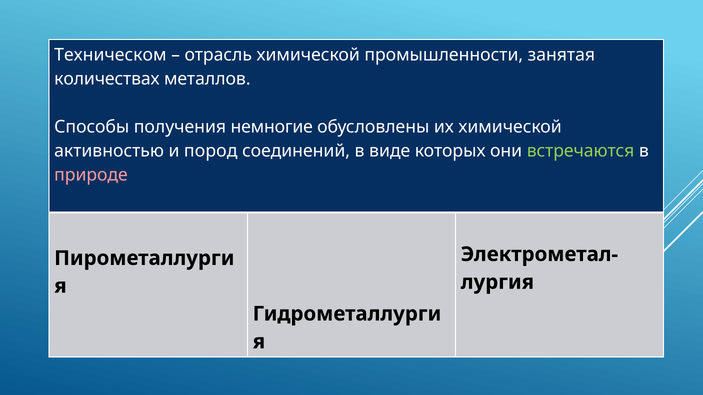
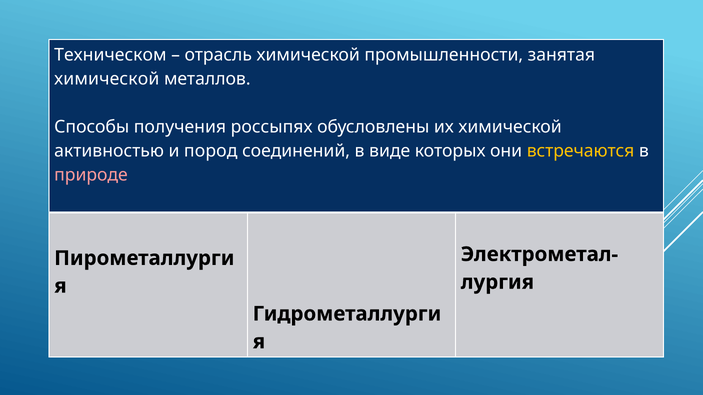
количествах: количествах -> химической (107, 79)
немногие: немногие -> россыпях (272, 127)
встречаются colour: light green -> yellow (581, 151)
